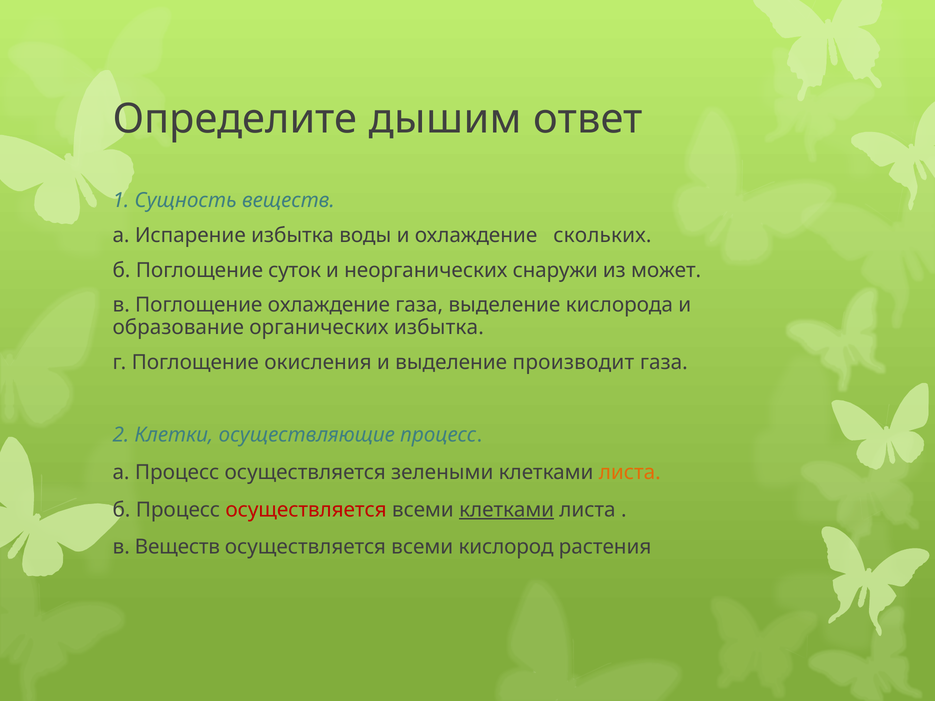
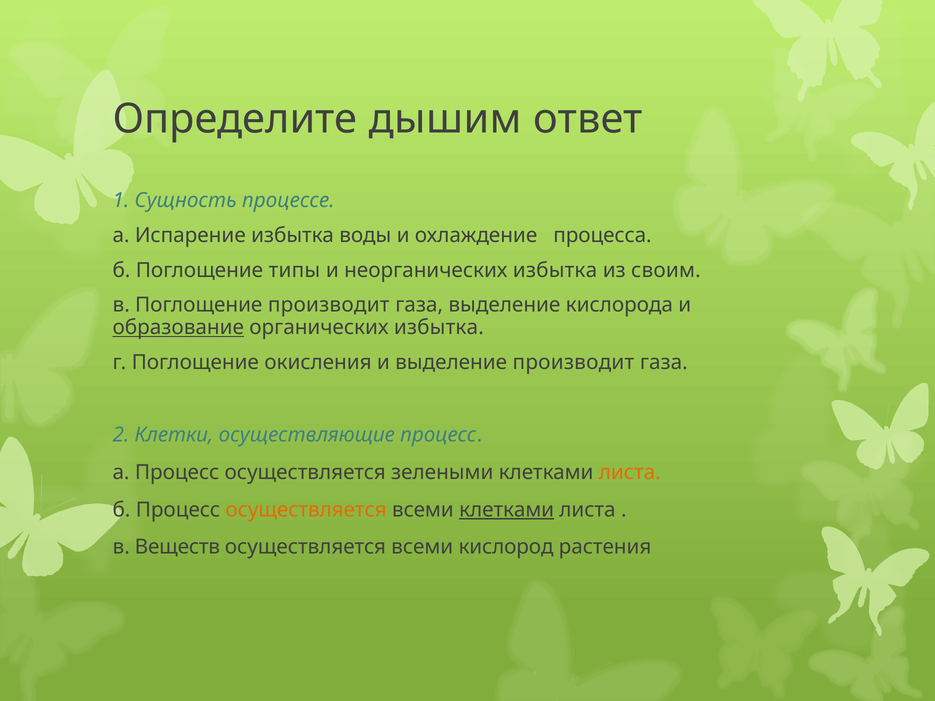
Сущность веществ: веществ -> процессе (288, 201)
скольких: скольких -> процесса (603, 235)
суток: суток -> типы (294, 270)
неорганических снаружи: снаружи -> избытка (555, 270)
может: может -> своим (666, 270)
Поглощение охлаждение: охлаждение -> производит (329, 305)
образование underline: none -> present (178, 328)
осуществляется colour: red -> orange (306, 510)
